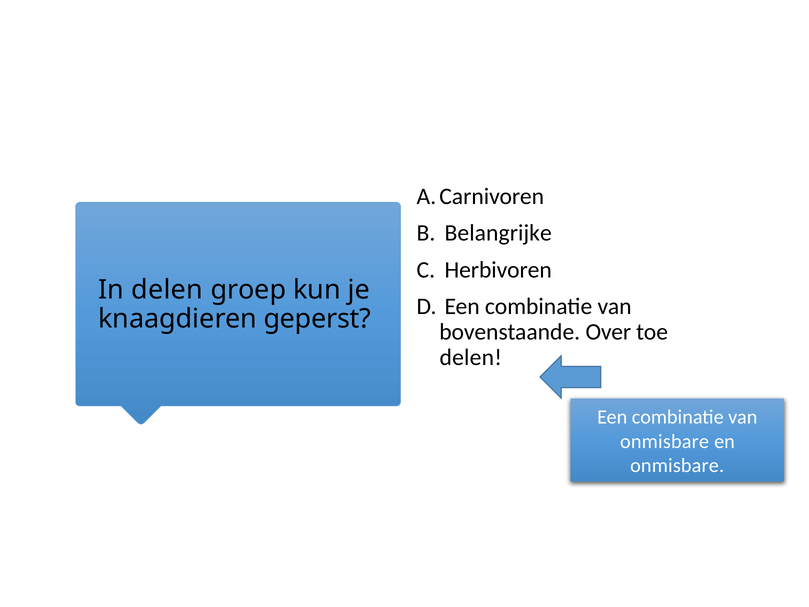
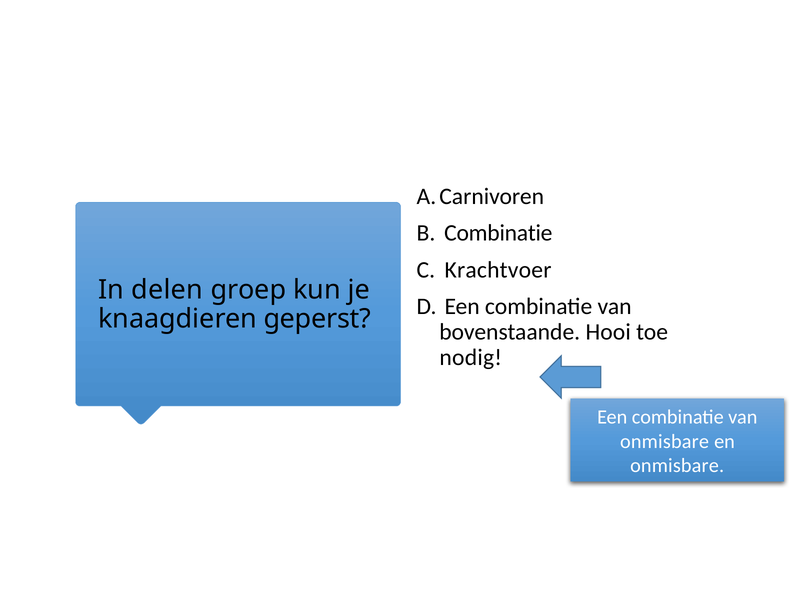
Belangrijke: Belangrijke -> Combinatie (498, 233)
Herbivoren: Herbivoren -> Krachtvoer (498, 270)
Over: Over -> Hooi (608, 332)
delen: delen -> nodig (471, 357)
